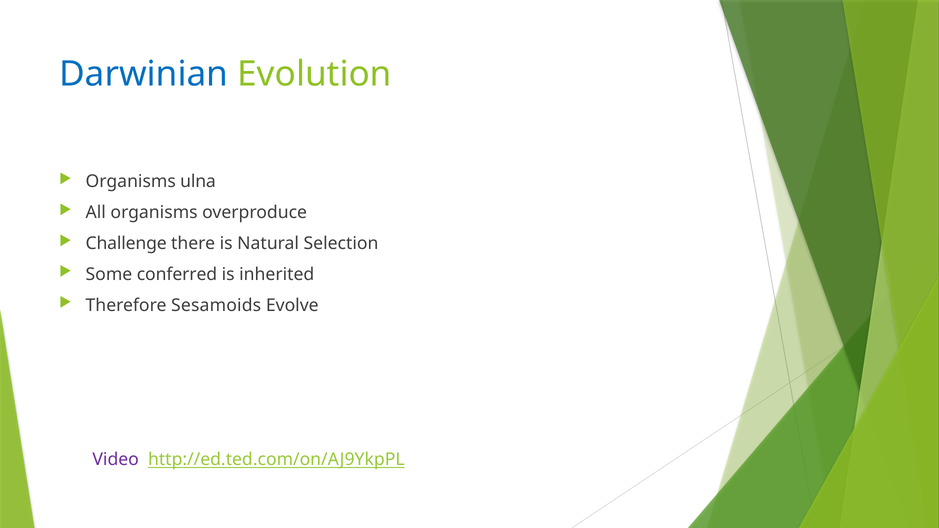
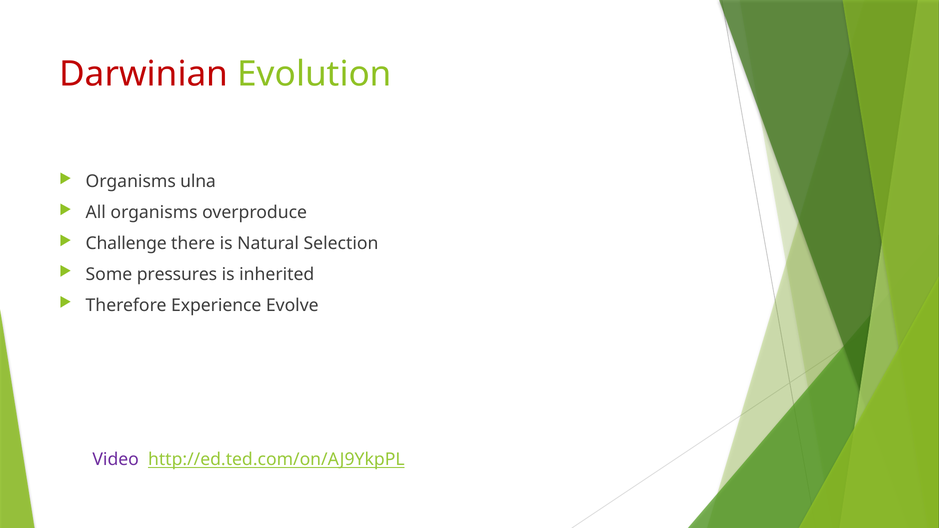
Darwinian colour: blue -> red (144, 74)
conferred: conferred -> pressures (177, 274)
Sesamoids: Sesamoids -> Experience (216, 305)
